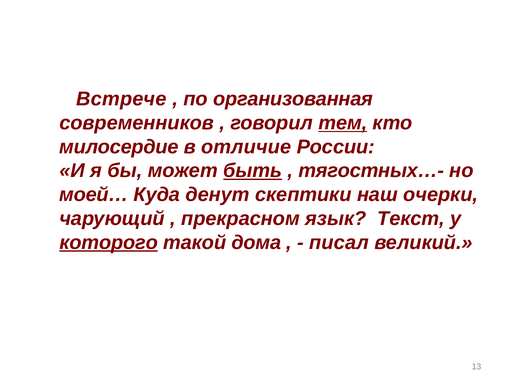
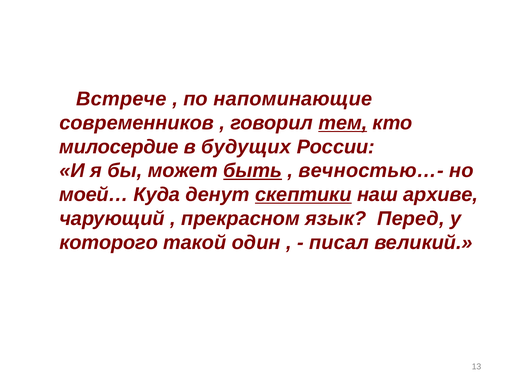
организованная: организованная -> напоминающие (293, 99)
отличие: отличие -> будущих (246, 147)
тягостных…-: тягостных…- -> вечностью…- (371, 171)
скептики underline: none -> present (303, 195)
очерки: очерки -> архиве (441, 195)
Текст: Текст -> Перед (411, 219)
которого underline: present -> none (109, 242)
дома: дома -> один (256, 242)
